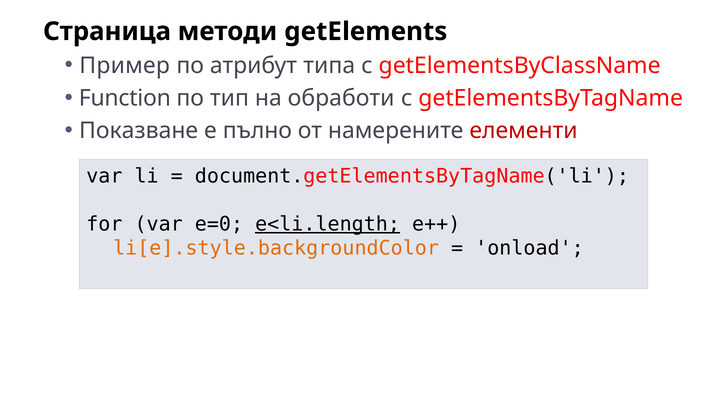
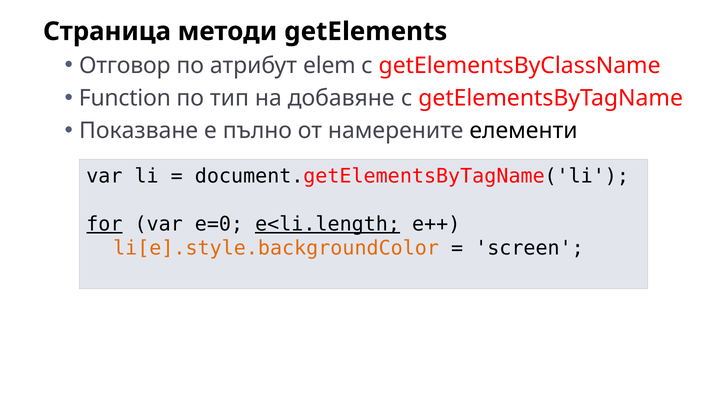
Пример: Пример -> Отговор (125, 66)
типа: типа -> elem (329, 66)
обработи: обработи -> добавяне (341, 98)
елементи colour: red -> black (523, 131)
for underline: none -> present (104, 224)
onload: onload -> screen (529, 248)
